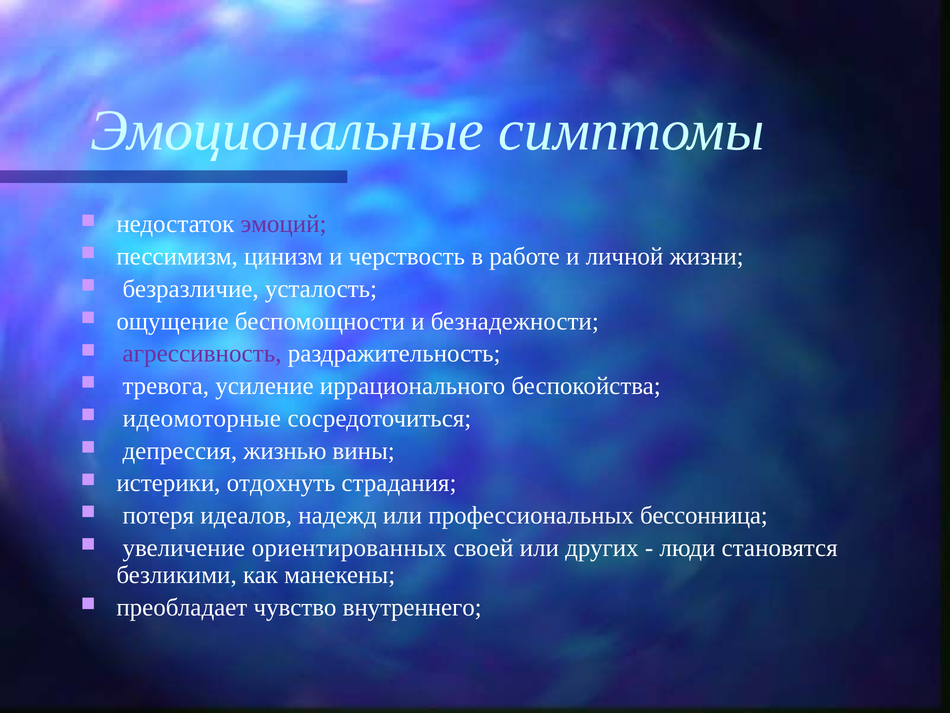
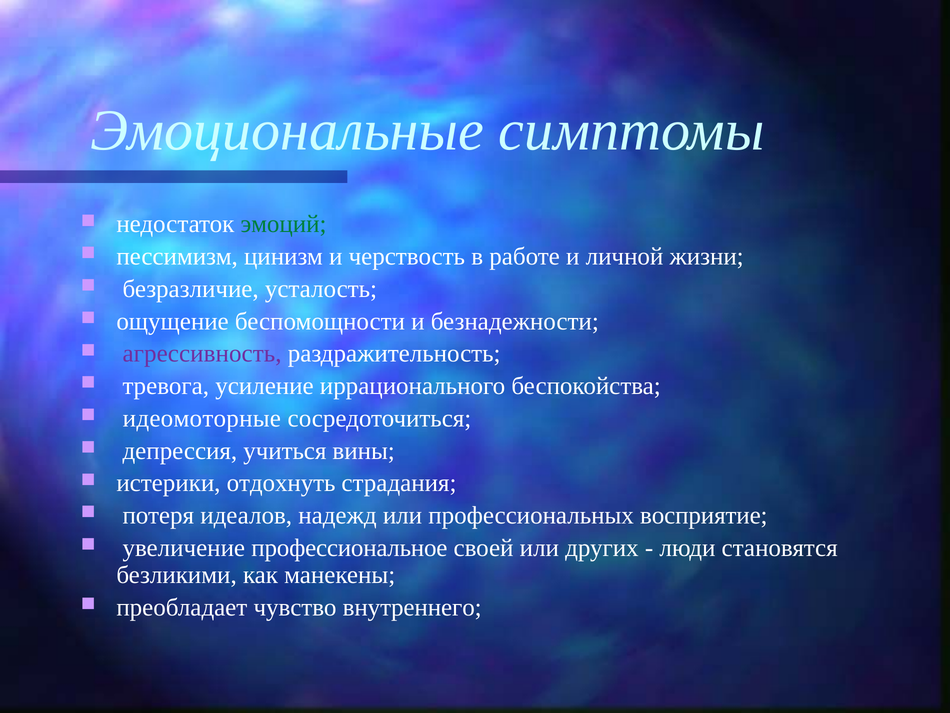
эмоций colour: purple -> green (283, 224)
жизнью: жизнью -> учиться (285, 450)
бессонница: бессонница -> восприятие (704, 515)
ориентированных: ориентированных -> профессиональное (349, 547)
